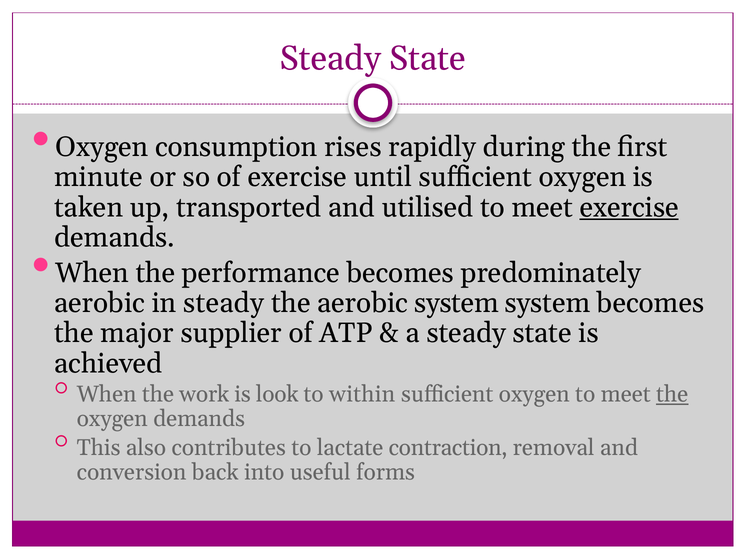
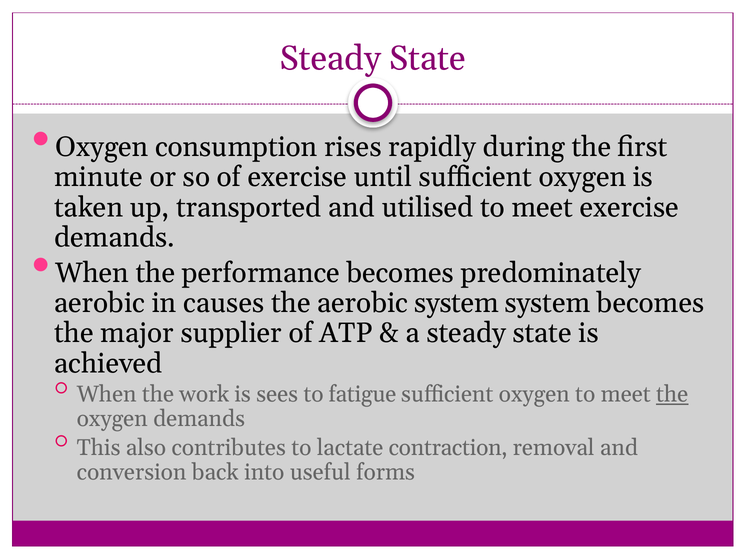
exercise underline: present -> none (629, 208)
in steady: steady -> causes (224, 303)
look: look -> sees (277, 395)
within: within -> fatigue (362, 395)
